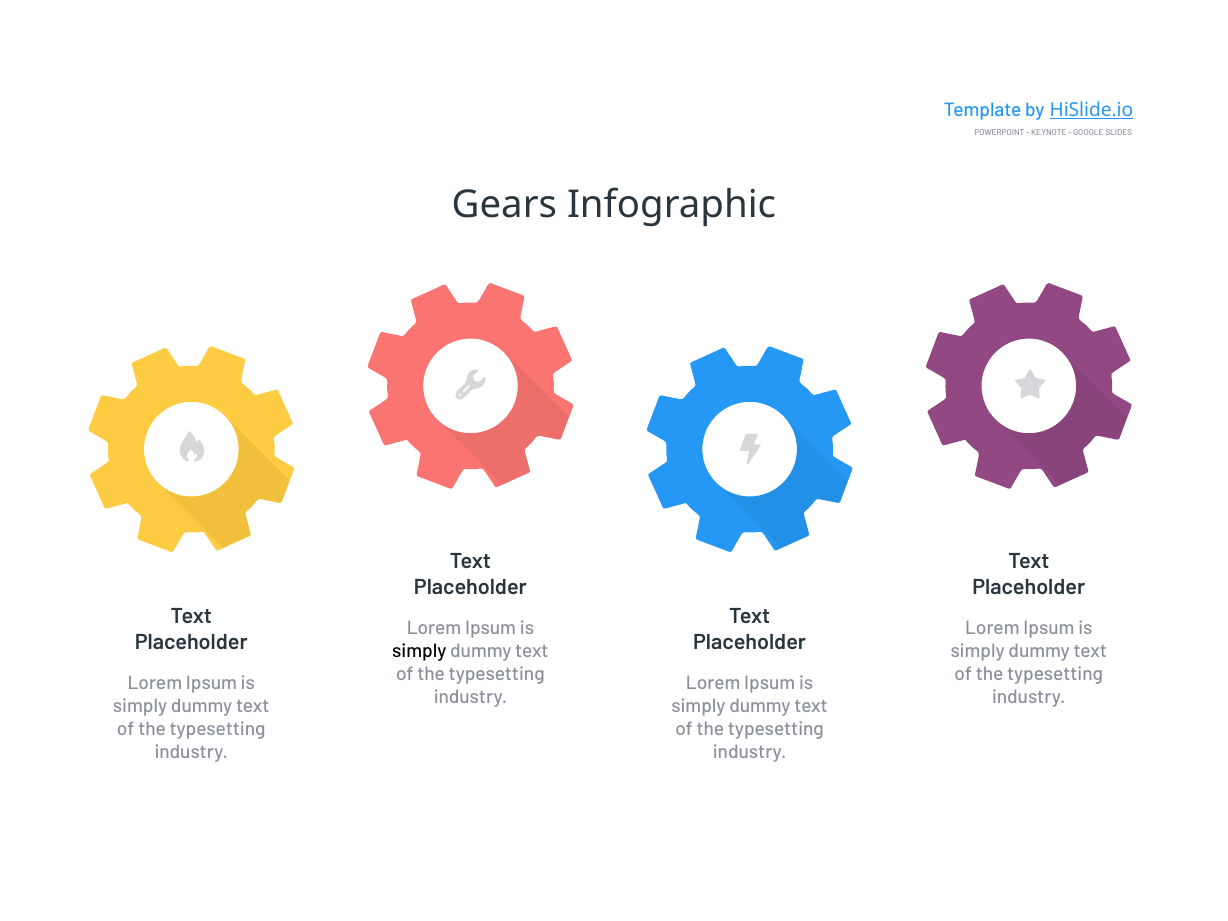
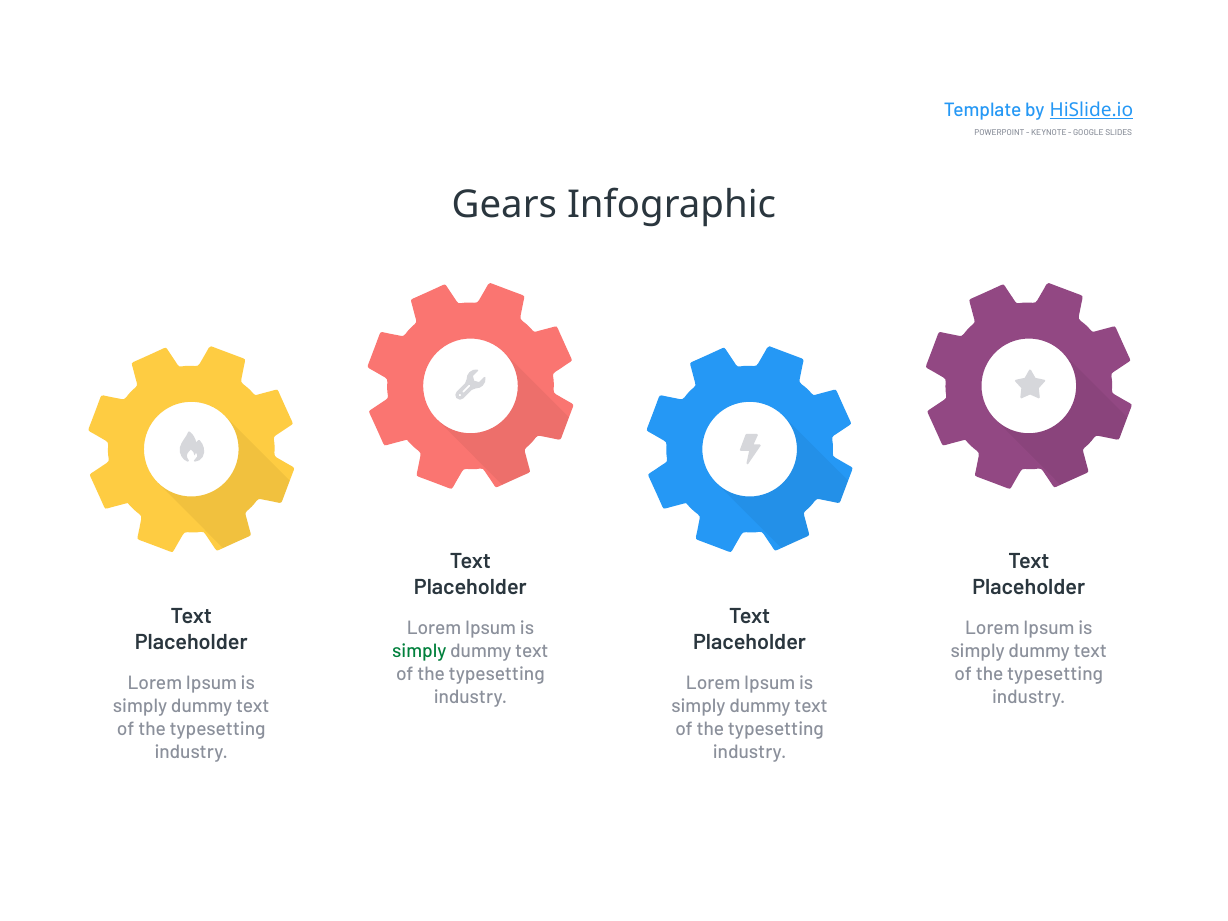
simply colour: black -> green (419, 651)
